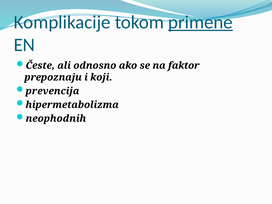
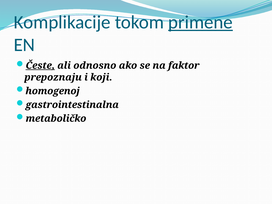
Česte underline: none -> present (40, 65)
prevencija: prevencija -> homogenoj (53, 91)
hipermetabolizma: hipermetabolizma -> gastrointestinalna (72, 105)
neophodnih: neophodnih -> metaboličko (56, 118)
